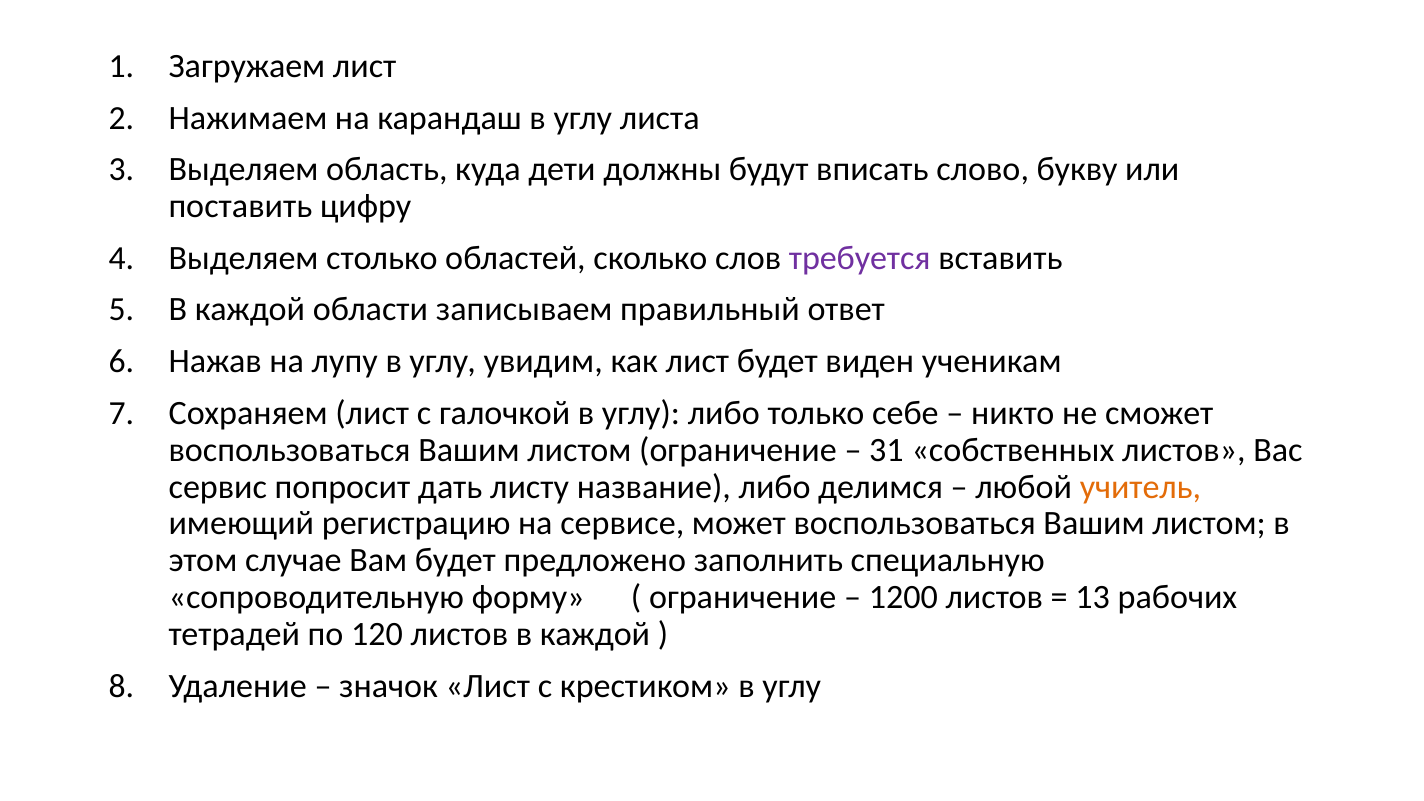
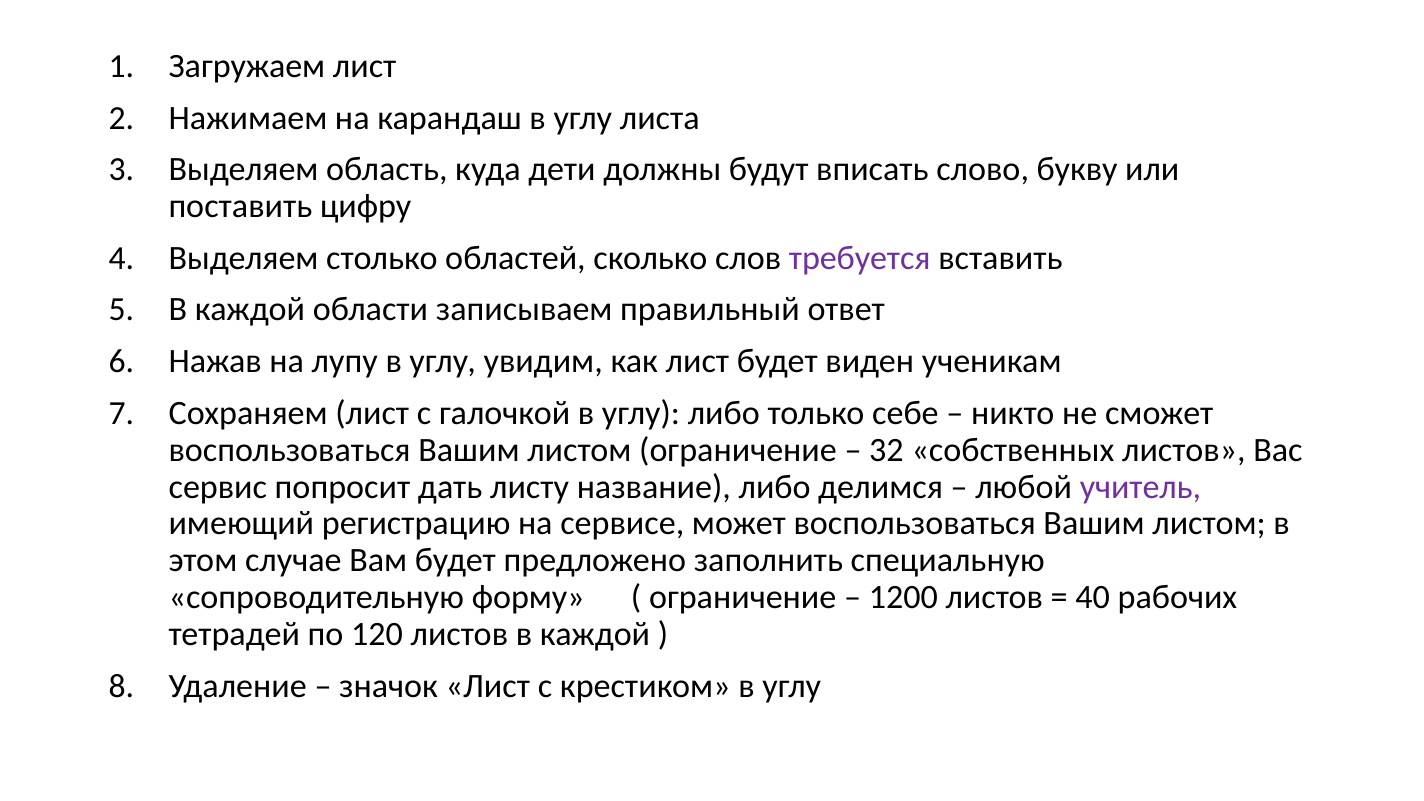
31: 31 -> 32 (886, 450)
учитель colour: orange -> purple (1140, 487)
13: 13 -> 40 (1093, 597)
